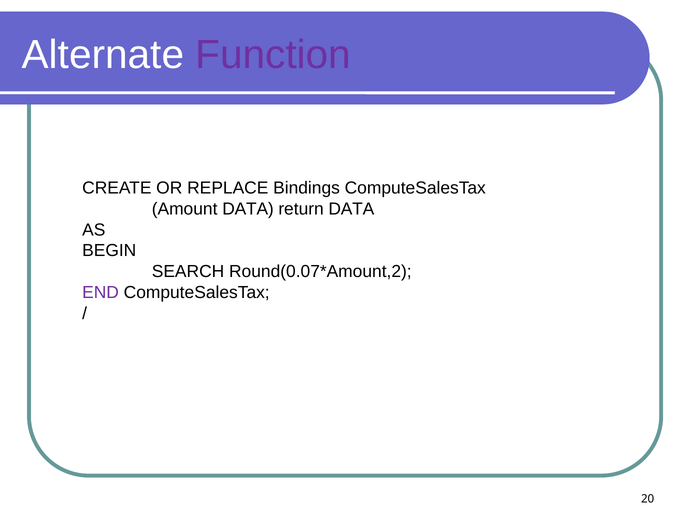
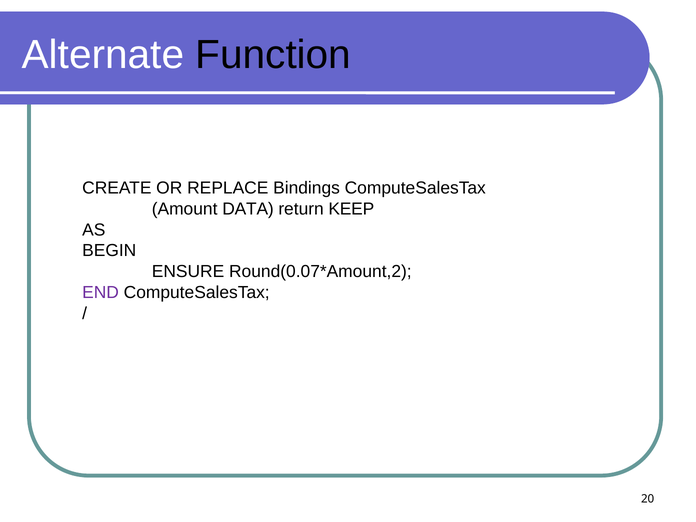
Function colour: purple -> black (273, 55)
return DATA: DATA -> KEEP (351, 209)
SEARCH: SEARCH -> ENSURE (188, 272)
